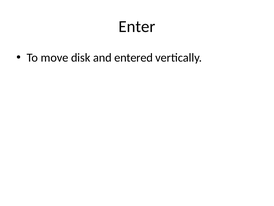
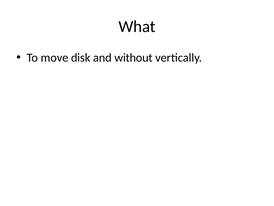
Enter: Enter -> What (137, 27)
entered: entered -> without (134, 57)
